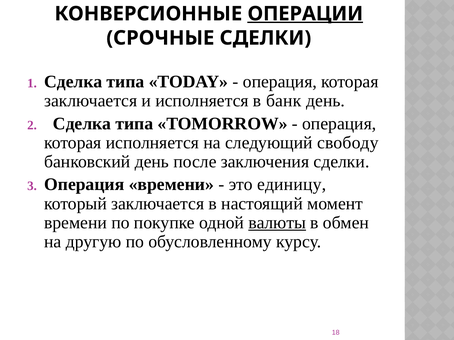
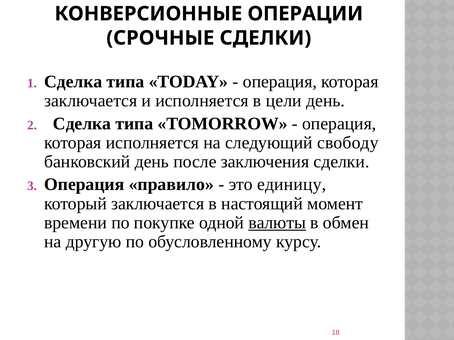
ОПЕРАЦИИ underline: present -> none (305, 14)
банк: банк -> цели (284, 101)
Операция времени: времени -> правило (171, 185)
